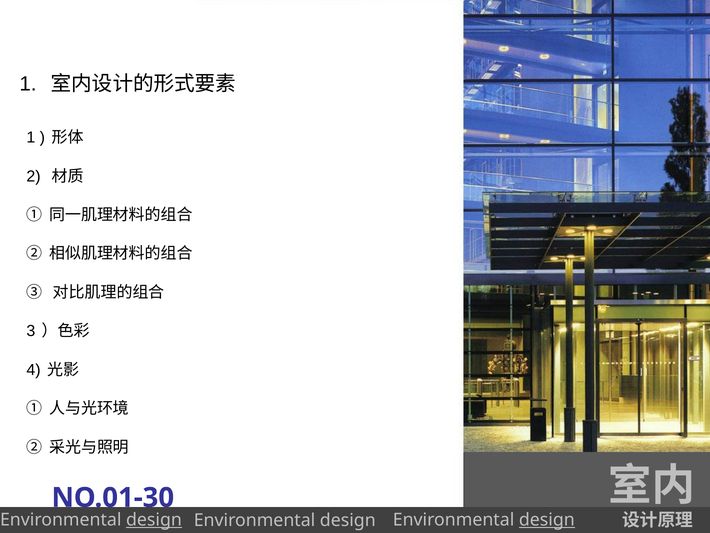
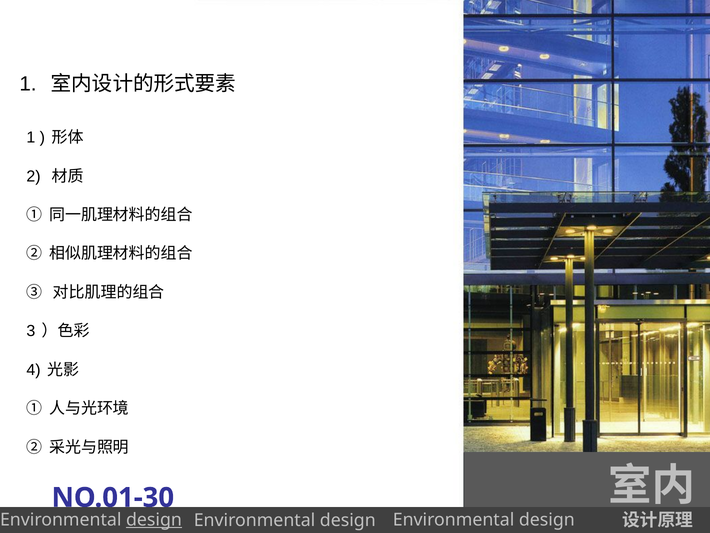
design underline: present -> none (547, 519)
